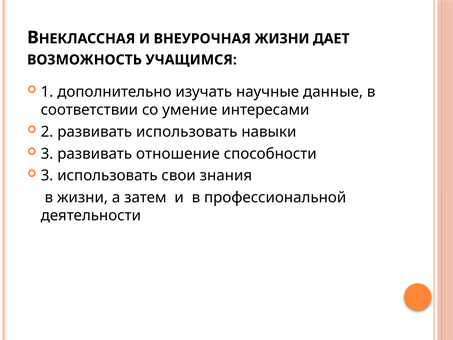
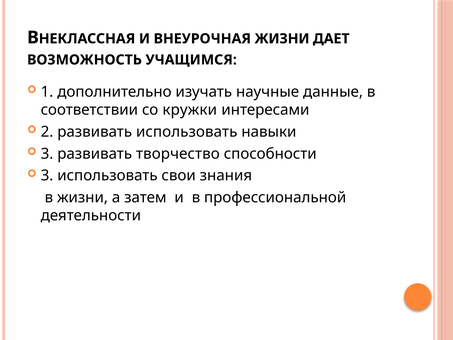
умение: умение -> кружки (190, 110)
отношение: отношение -> творчество (178, 154)
